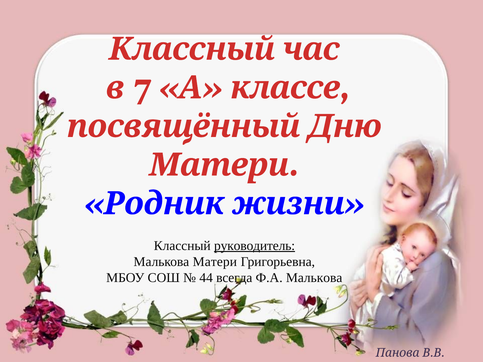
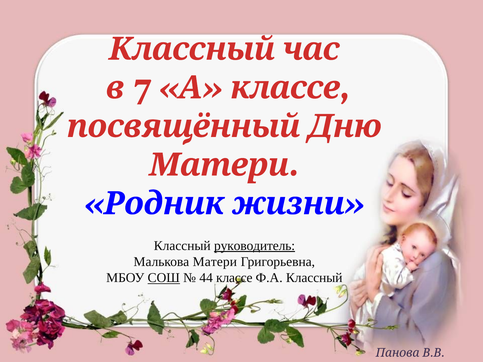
СОШ underline: none -> present (164, 278)
44 всегда: всегда -> классе (234, 278)
Ф.А Малькова: Малькова -> Классный (314, 278)
